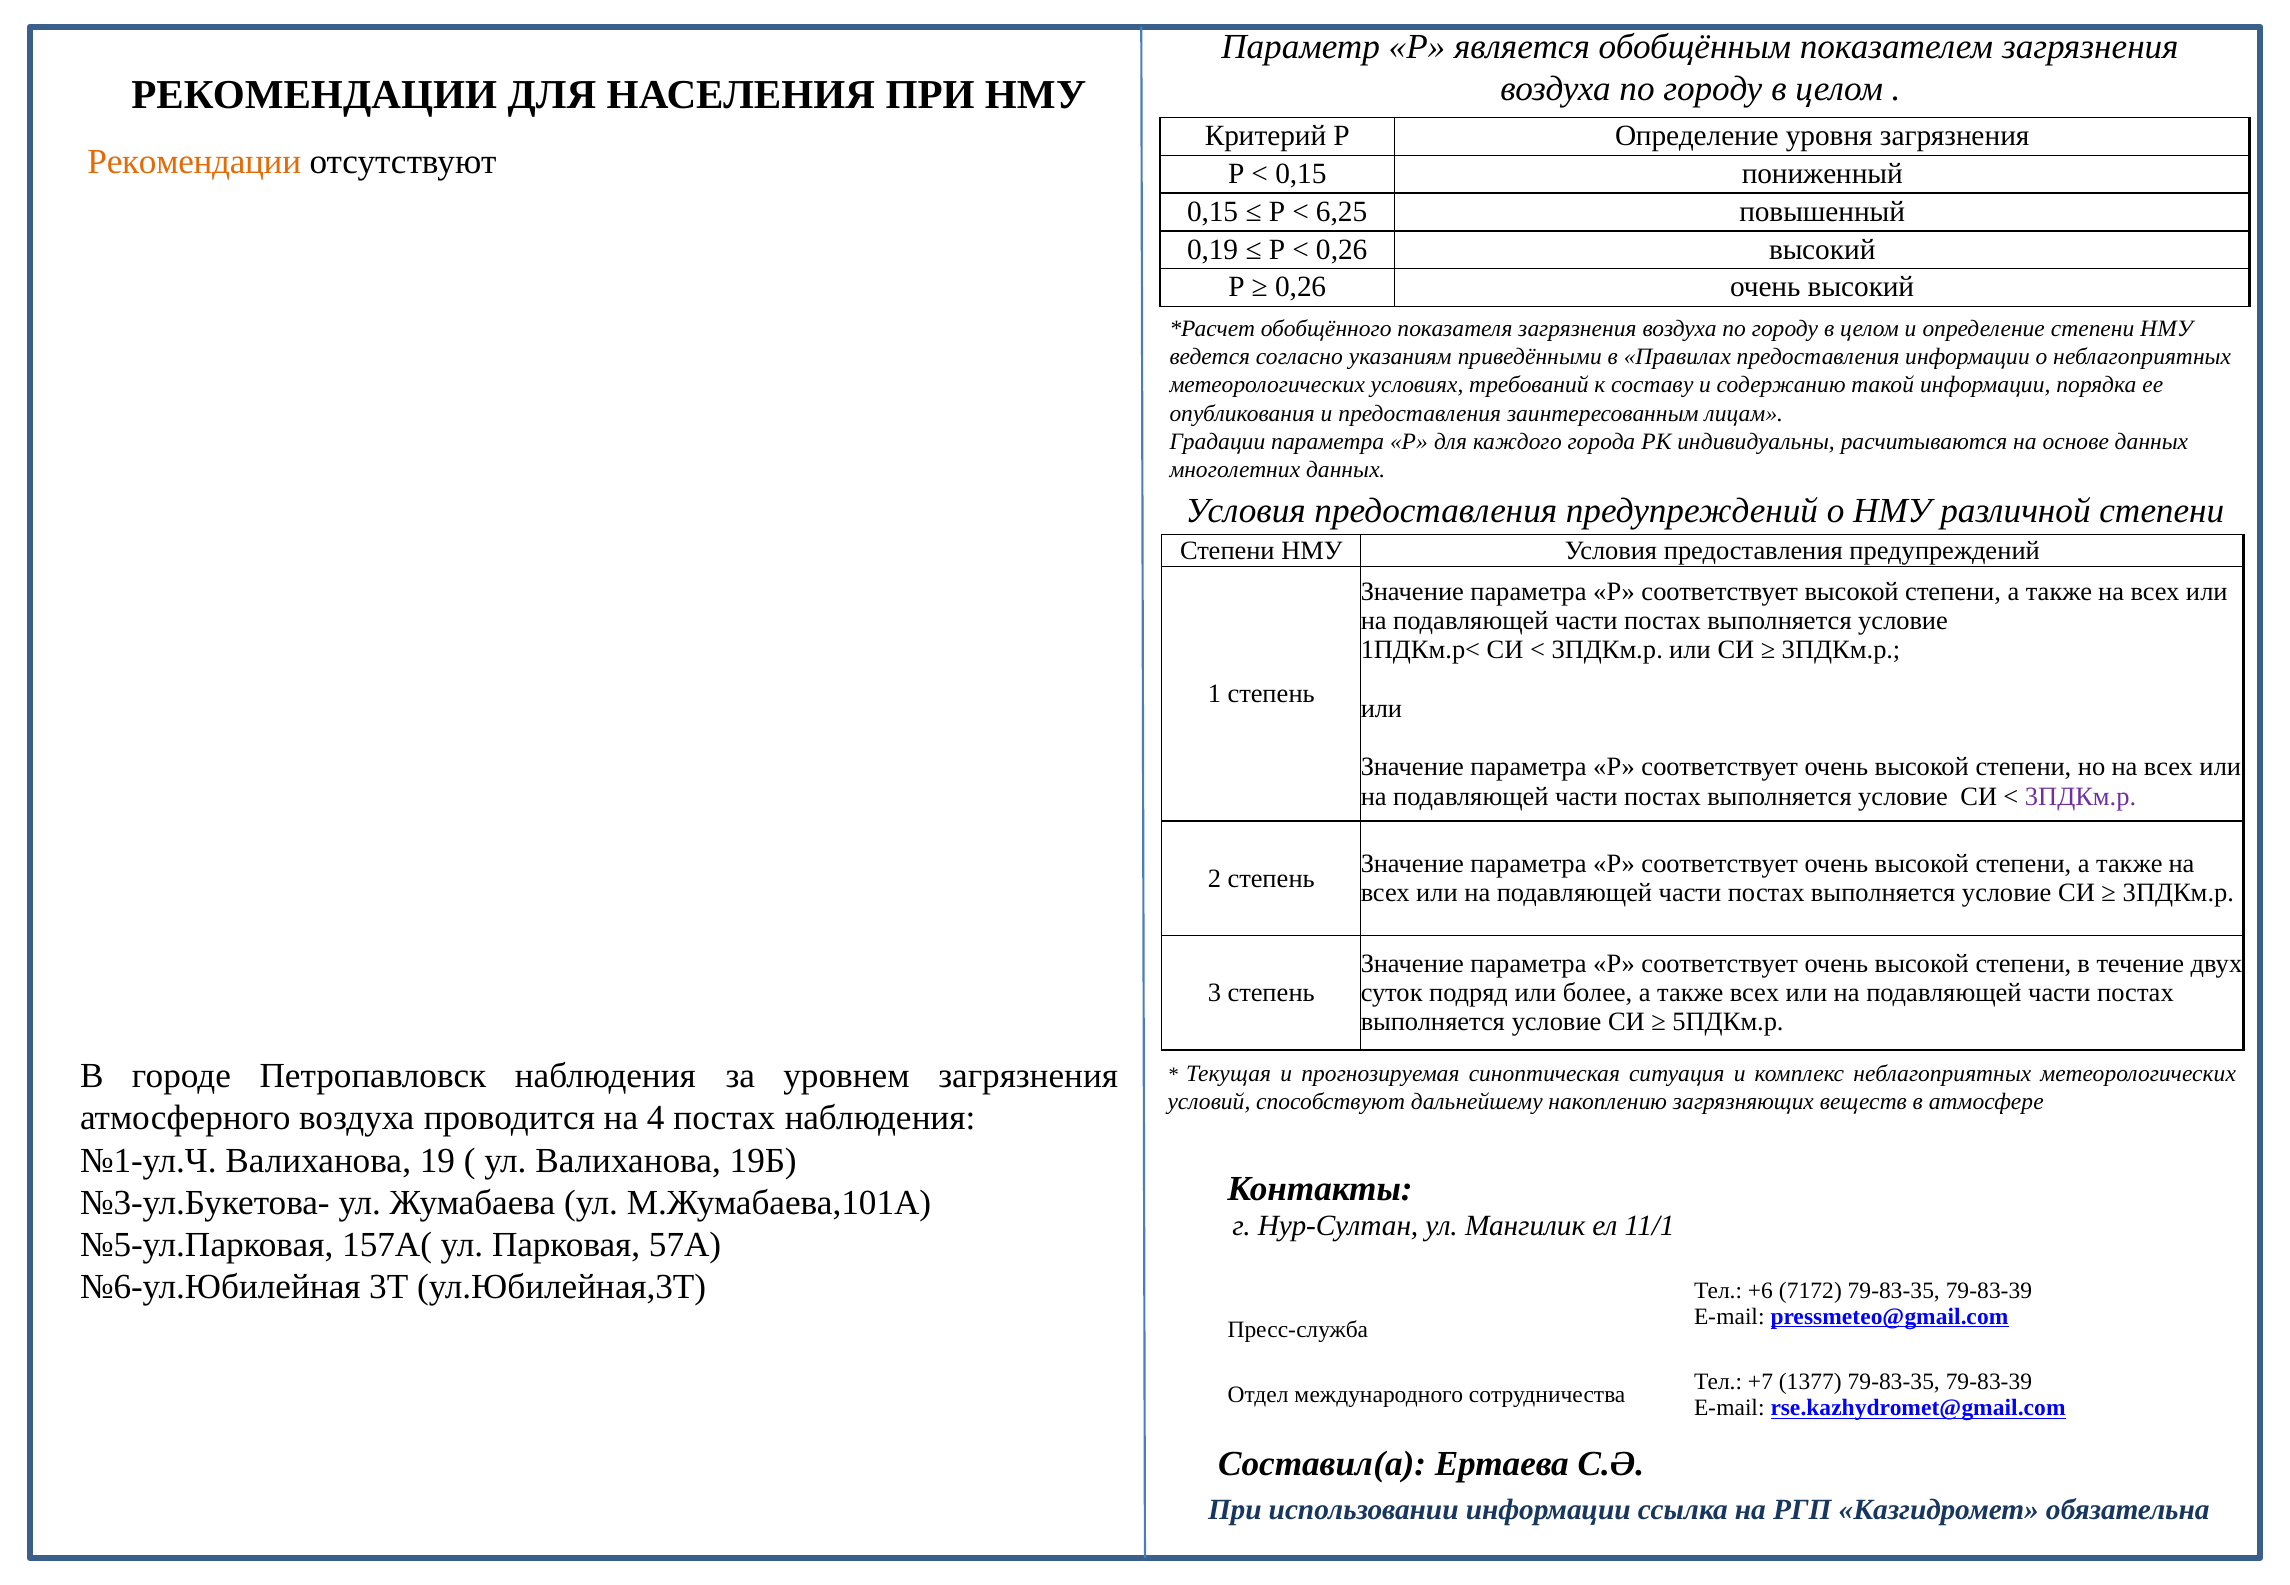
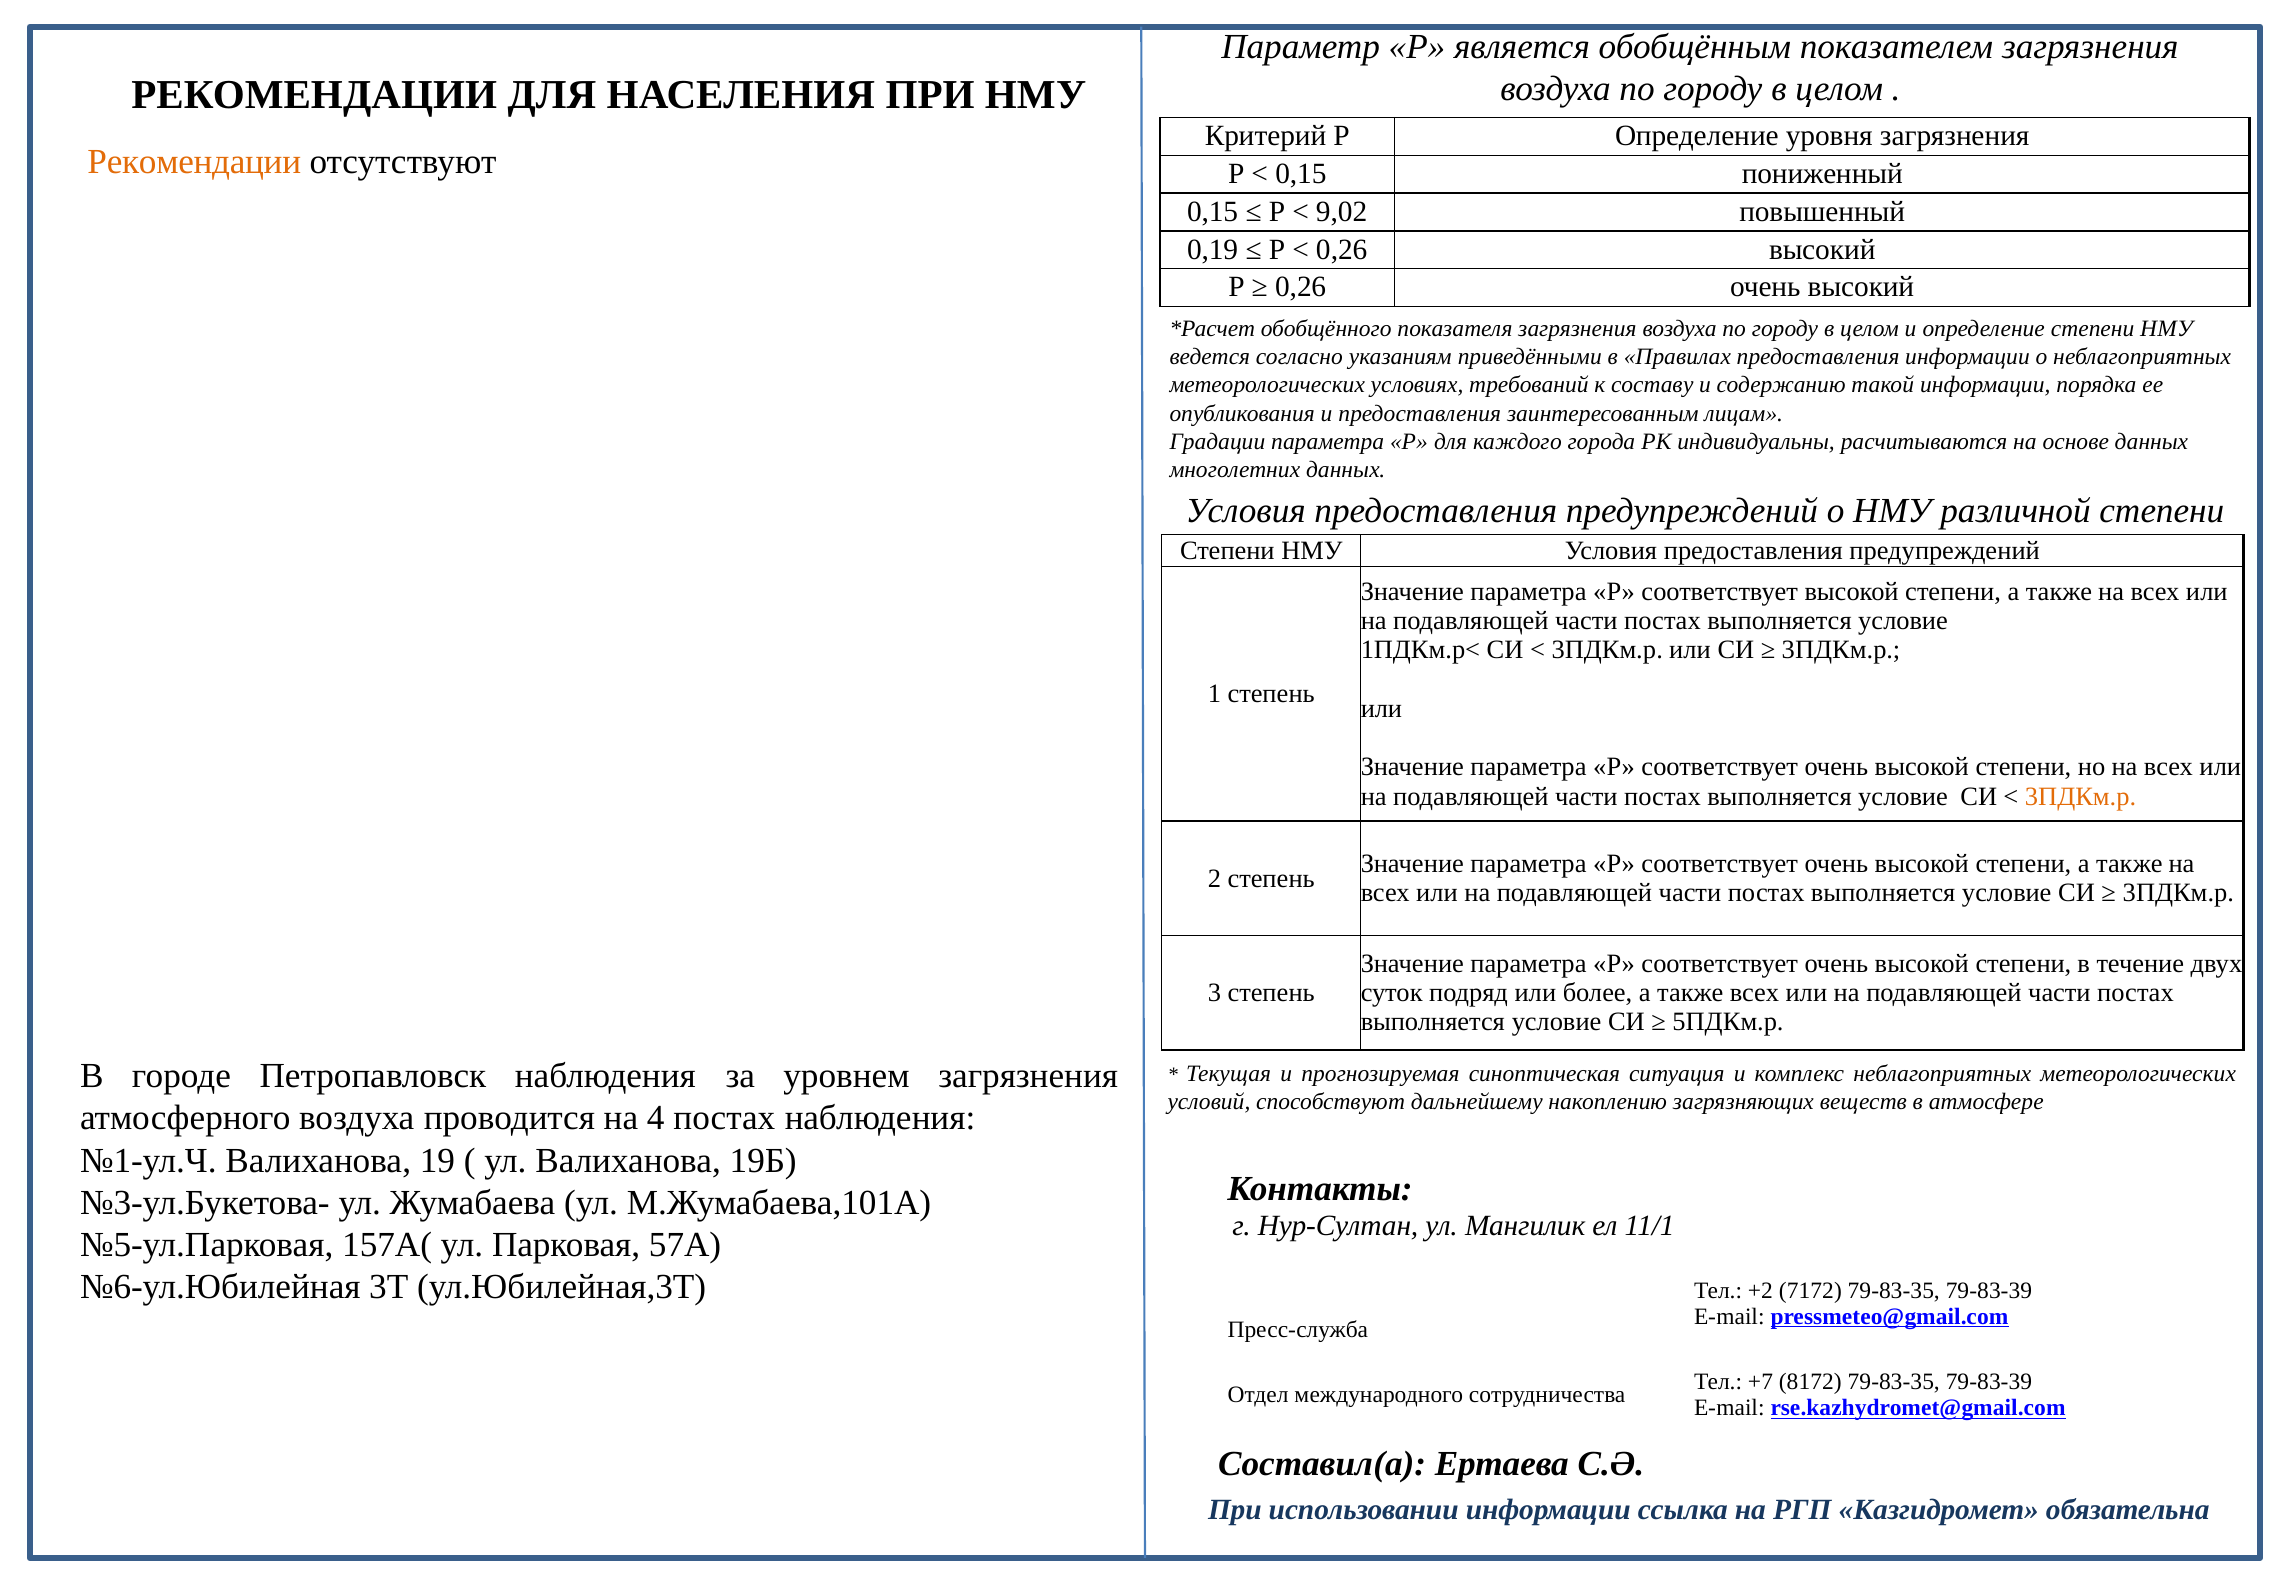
6,25: 6,25 -> 9,02 (1342, 212)
3ПДКм.р colour: purple -> orange (2081, 797)
+6: +6 -> +2 (1760, 1291)
1377: 1377 -> 8172 (1810, 1382)
